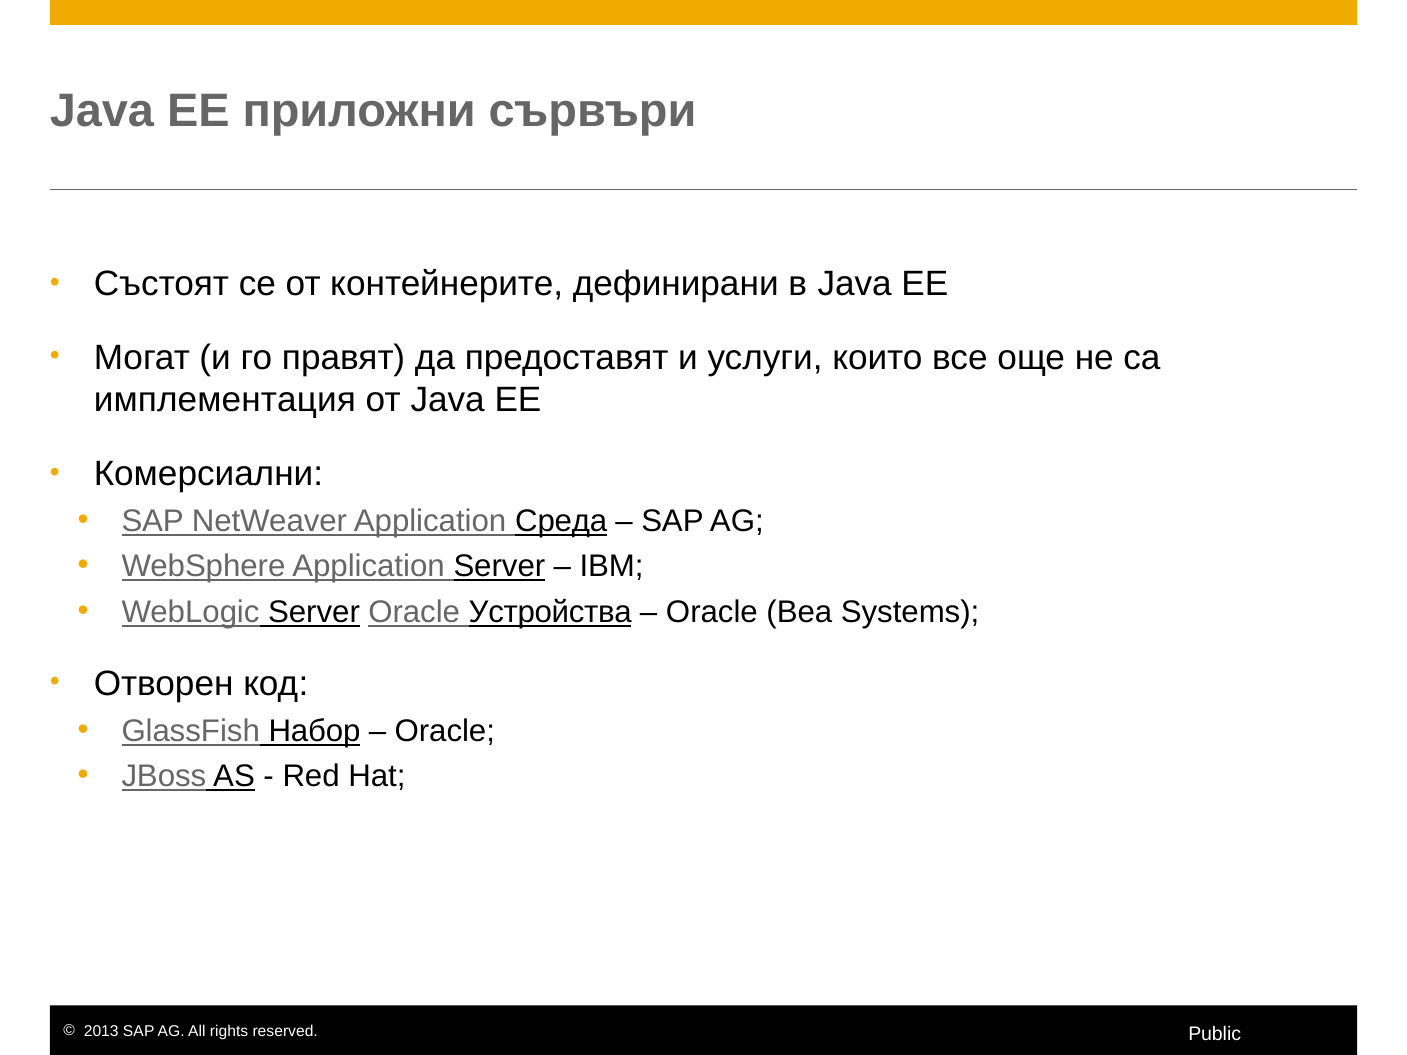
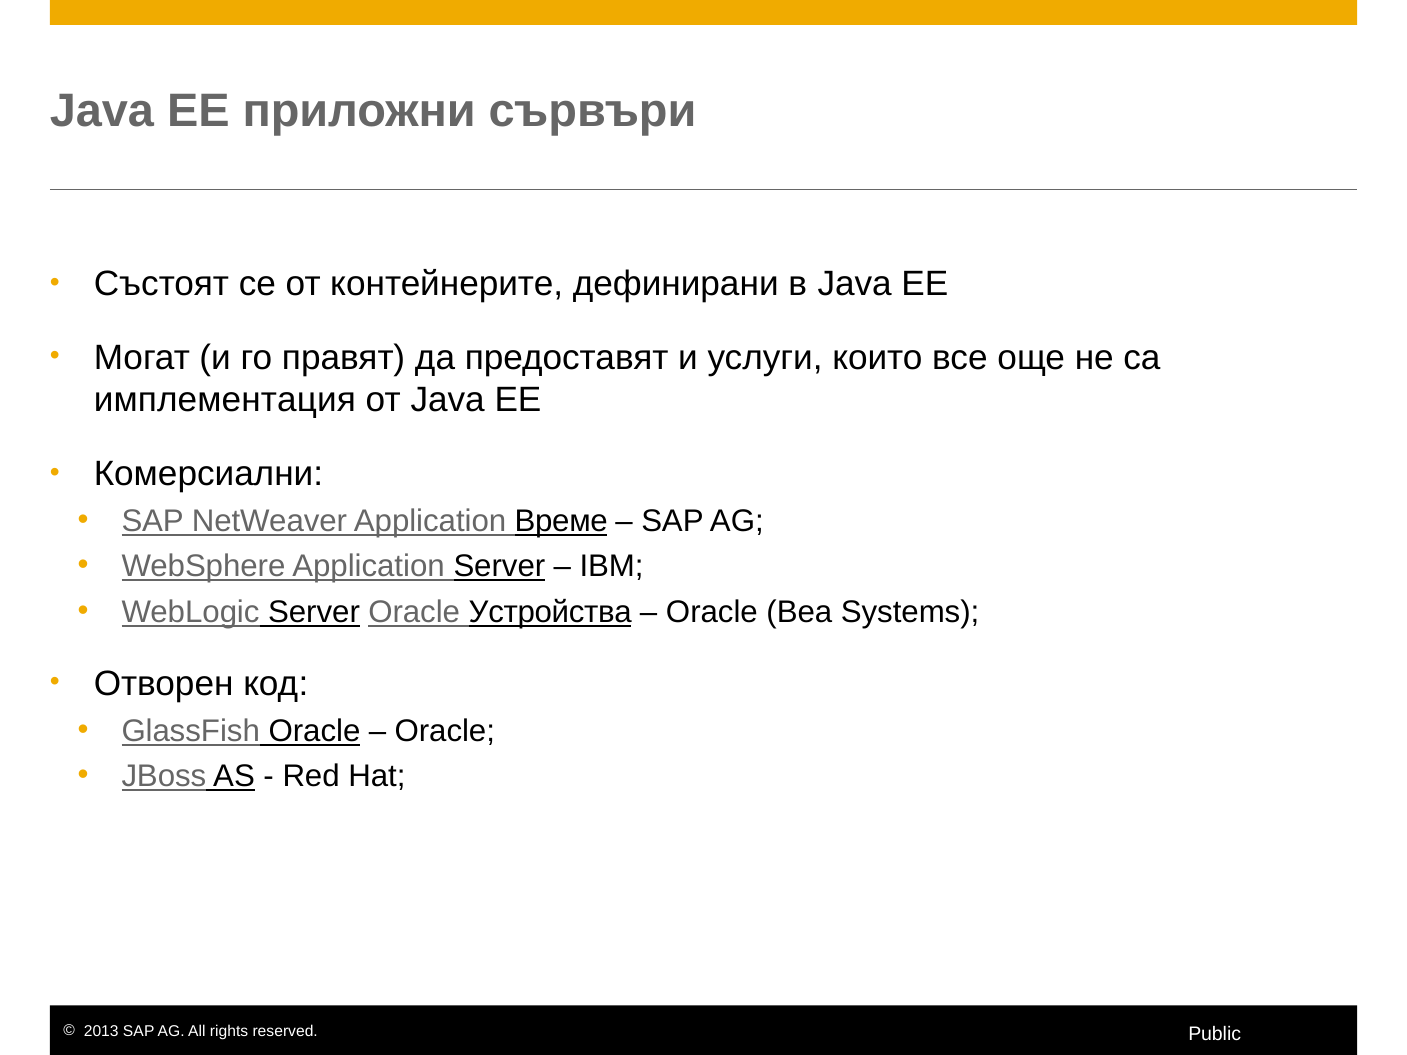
Среда: Среда -> Време (561, 521)
GlassFish Набор: Набор -> Oracle (314, 731)
